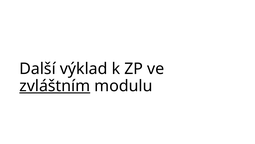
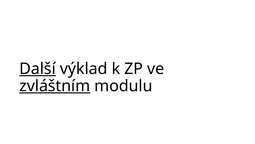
Další underline: none -> present (38, 69)
